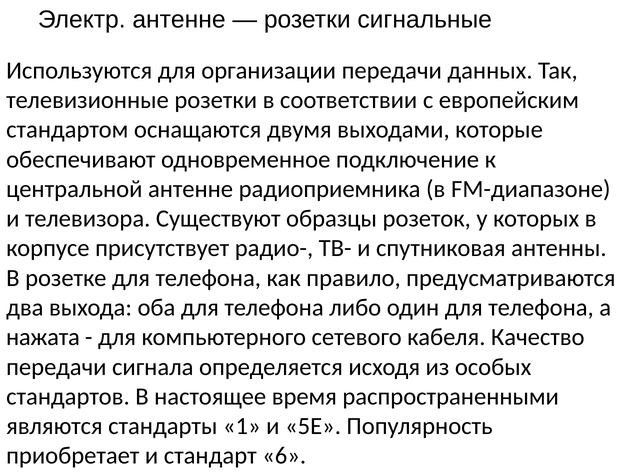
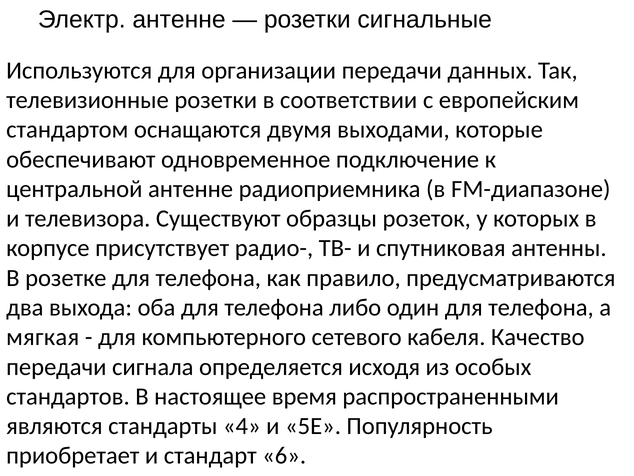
нажата: нажата -> мягкая (43, 337)
1: 1 -> 4 (242, 426)
